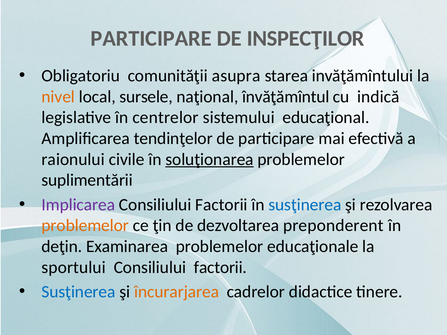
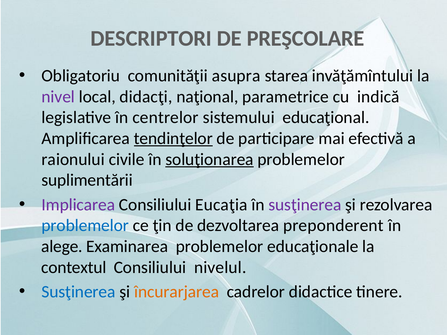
PARTICIPARE: PARTICIPARE -> DESCRIPTORI (151, 38)
INSPECŢILOR: INSPECŢILOR -> PREŞCOLARE (306, 38)
nivel colour: orange -> purple (58, 97)
sursele: sursele -> didacţi (146, 97)
învăţămîntul: învăţămîntul -> parametrice (286, 97)
tendinţelor underline: none -> present (173, 139)
Factorii: Factorii -> Eucaţia (221, 205)
susţinerea colour: blue -> purple (305, 205)
problemelor colour: orange -> blue (85, 226)
deţin: deţin -> alege (62, 247)
sportului: sportului -> contextul (74, 267)
factorii: factorii -> nivelul (220, 267)
